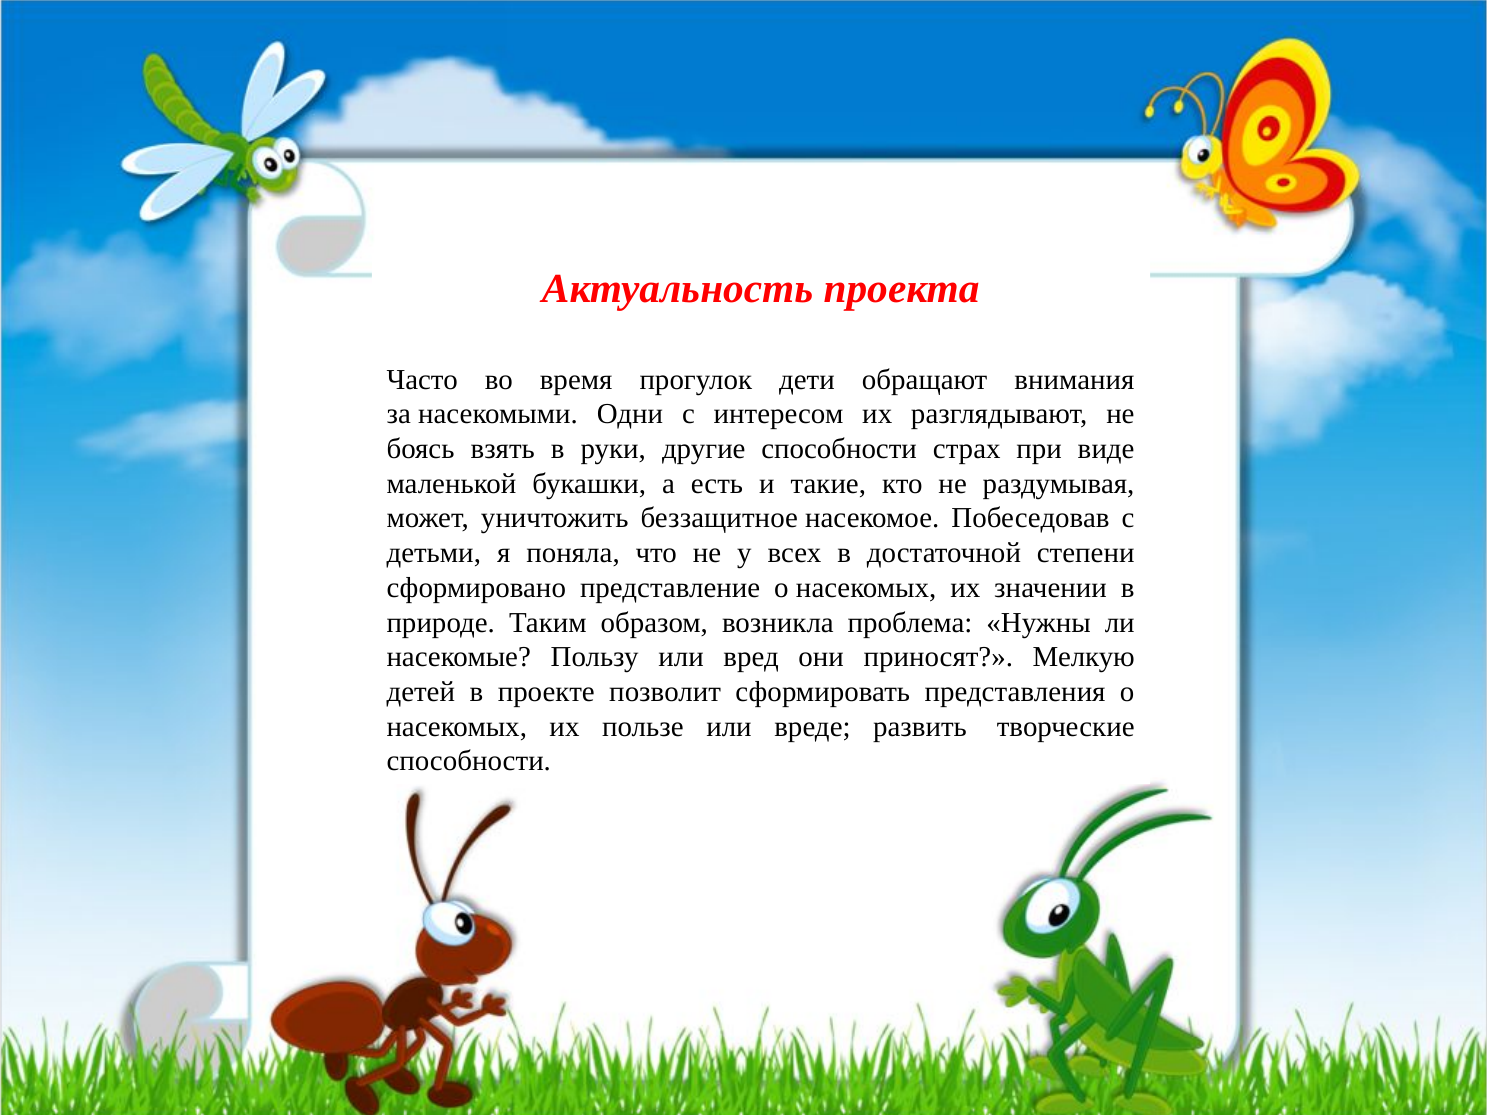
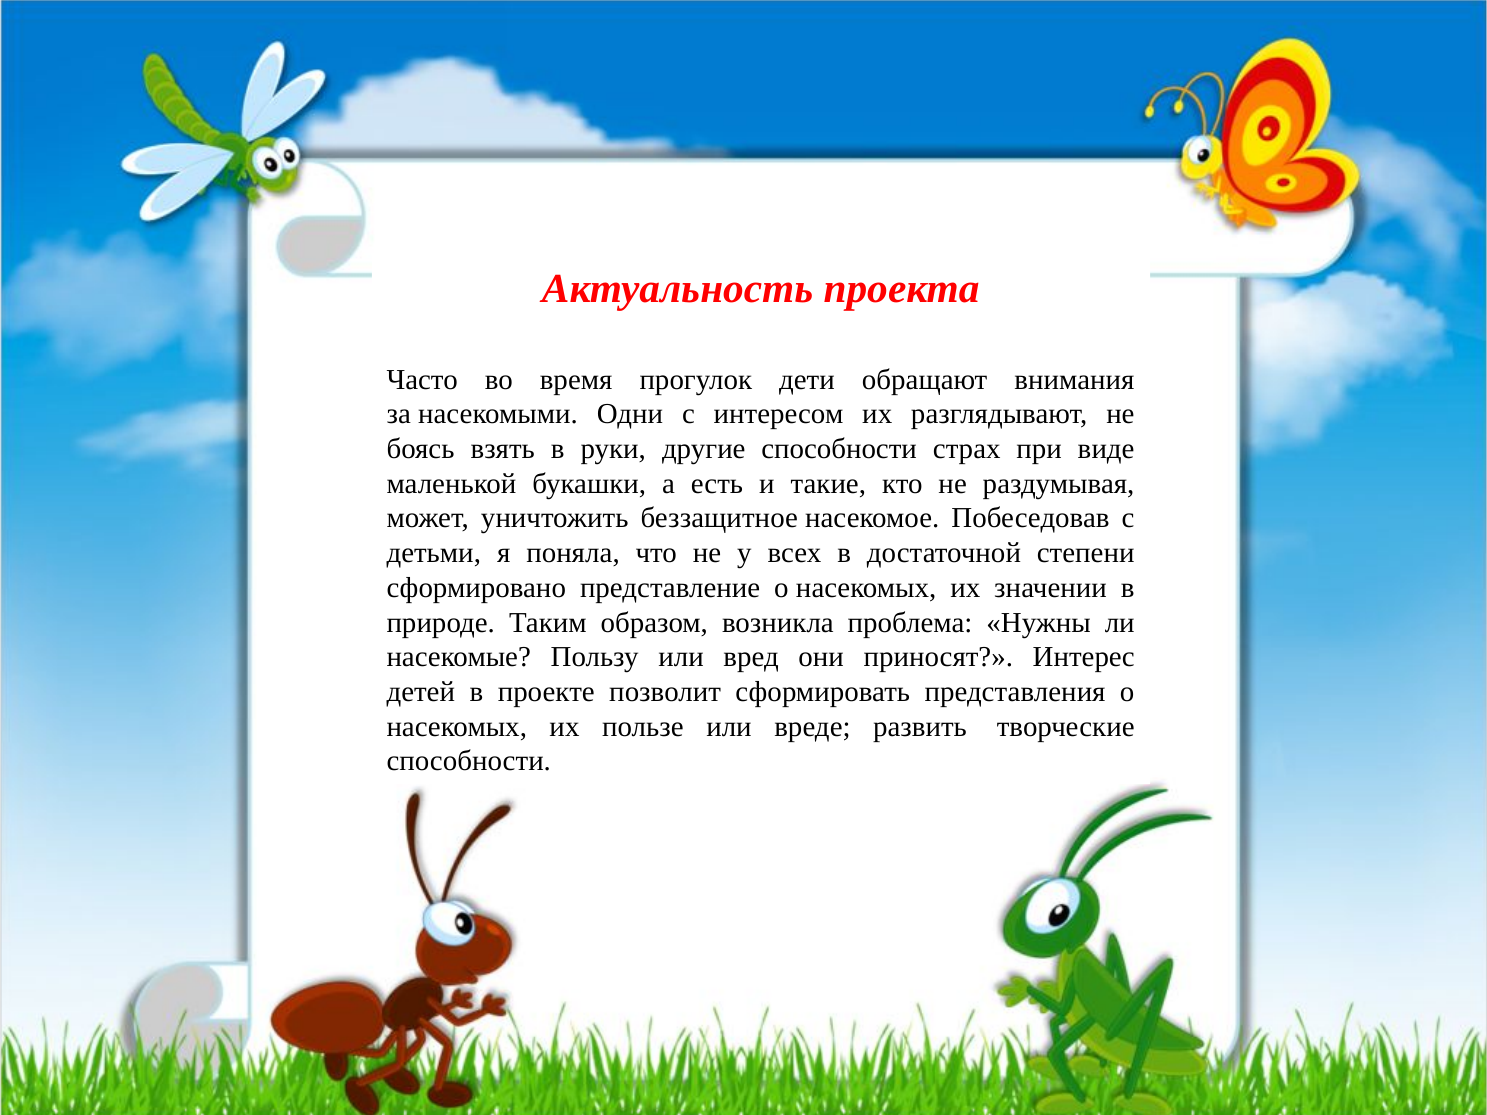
Мелкую: Мелкую -> Интерес (1084, 657)
